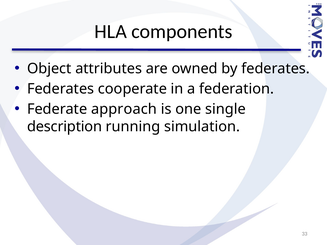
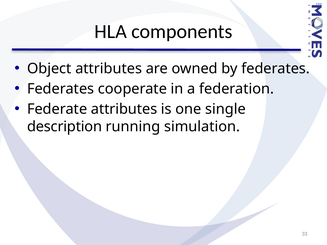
Federate approach: approach -> attributes (124, 109)
